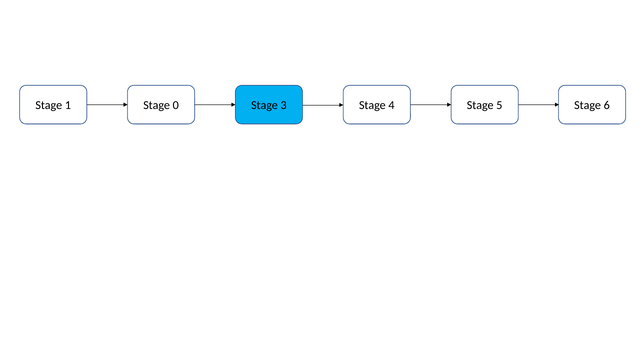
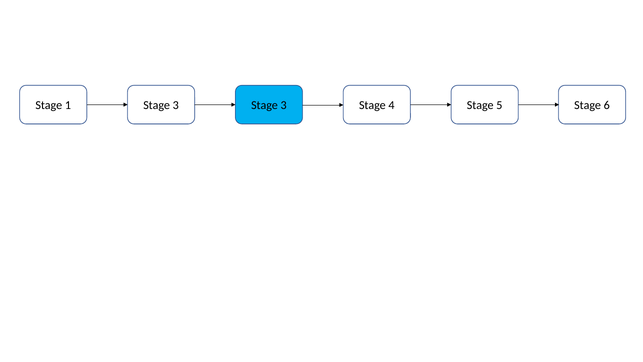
0: 0 -> 3 (176, 105)
